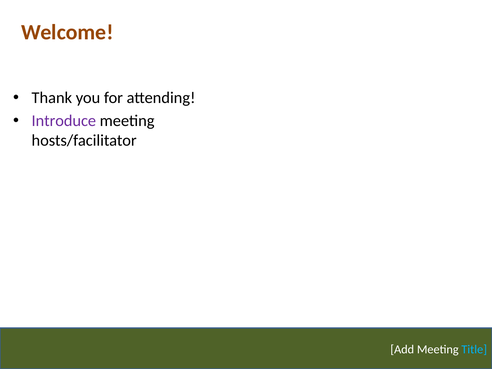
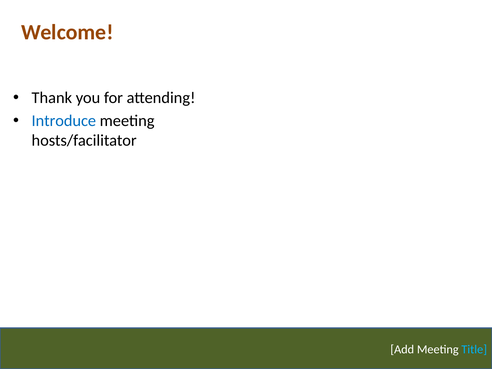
Introduce colour: purple -> blue (64, 121)
